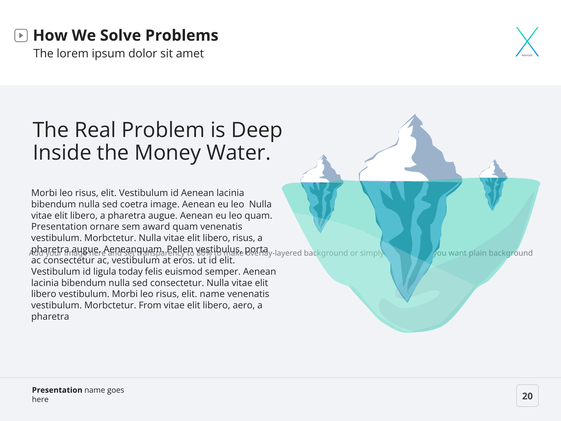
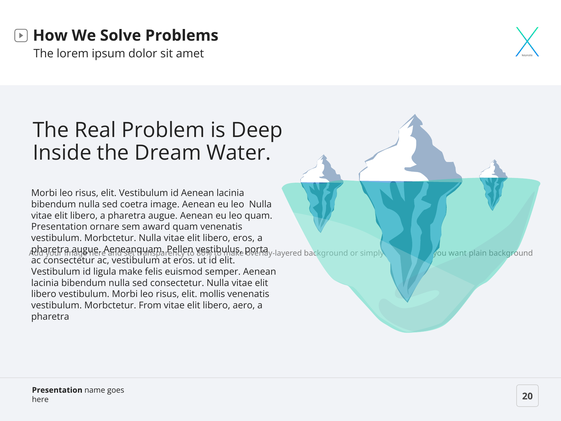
Money: Money -> Dream (168, 153)
libero risus: risus -> eros (244, 238)
ligula today: today -> make (131, 272)
elit name: name -> mollis (212, 294)
